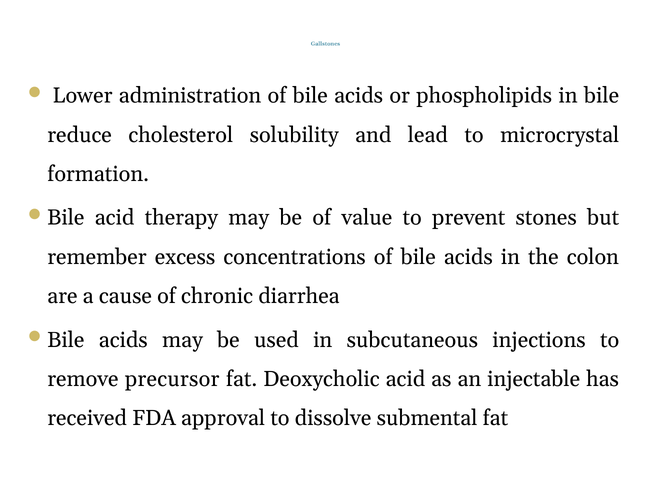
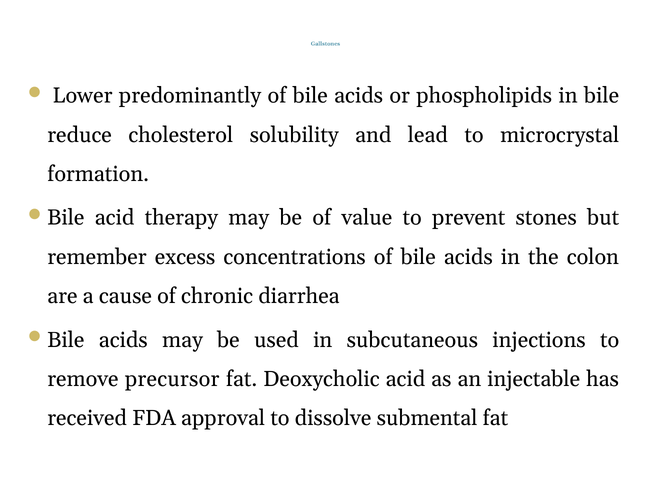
administration: administration -> predominantly (190, 96)
